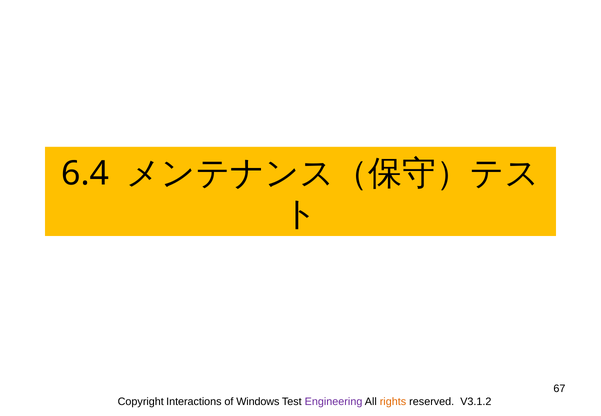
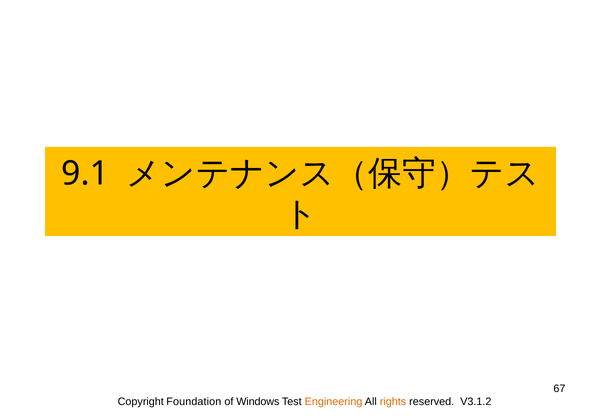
6.4: 6.4 -> 9.1 (85, 174)
Interactions: Interactions -> Foundation (194, 402)
Engineering colour: purple -> orange (334, 402)
